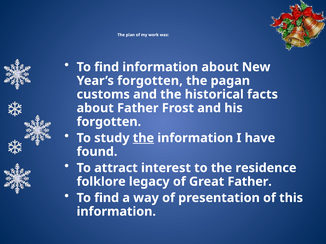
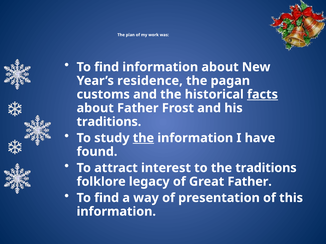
Year’s forgotten: forgotten -> residence (150, 81)
facts underline: none -> present (262, 95)
forgotten: forgotten -> traditions (109, 122)
the residence: residence -> traditions (266, 168)
